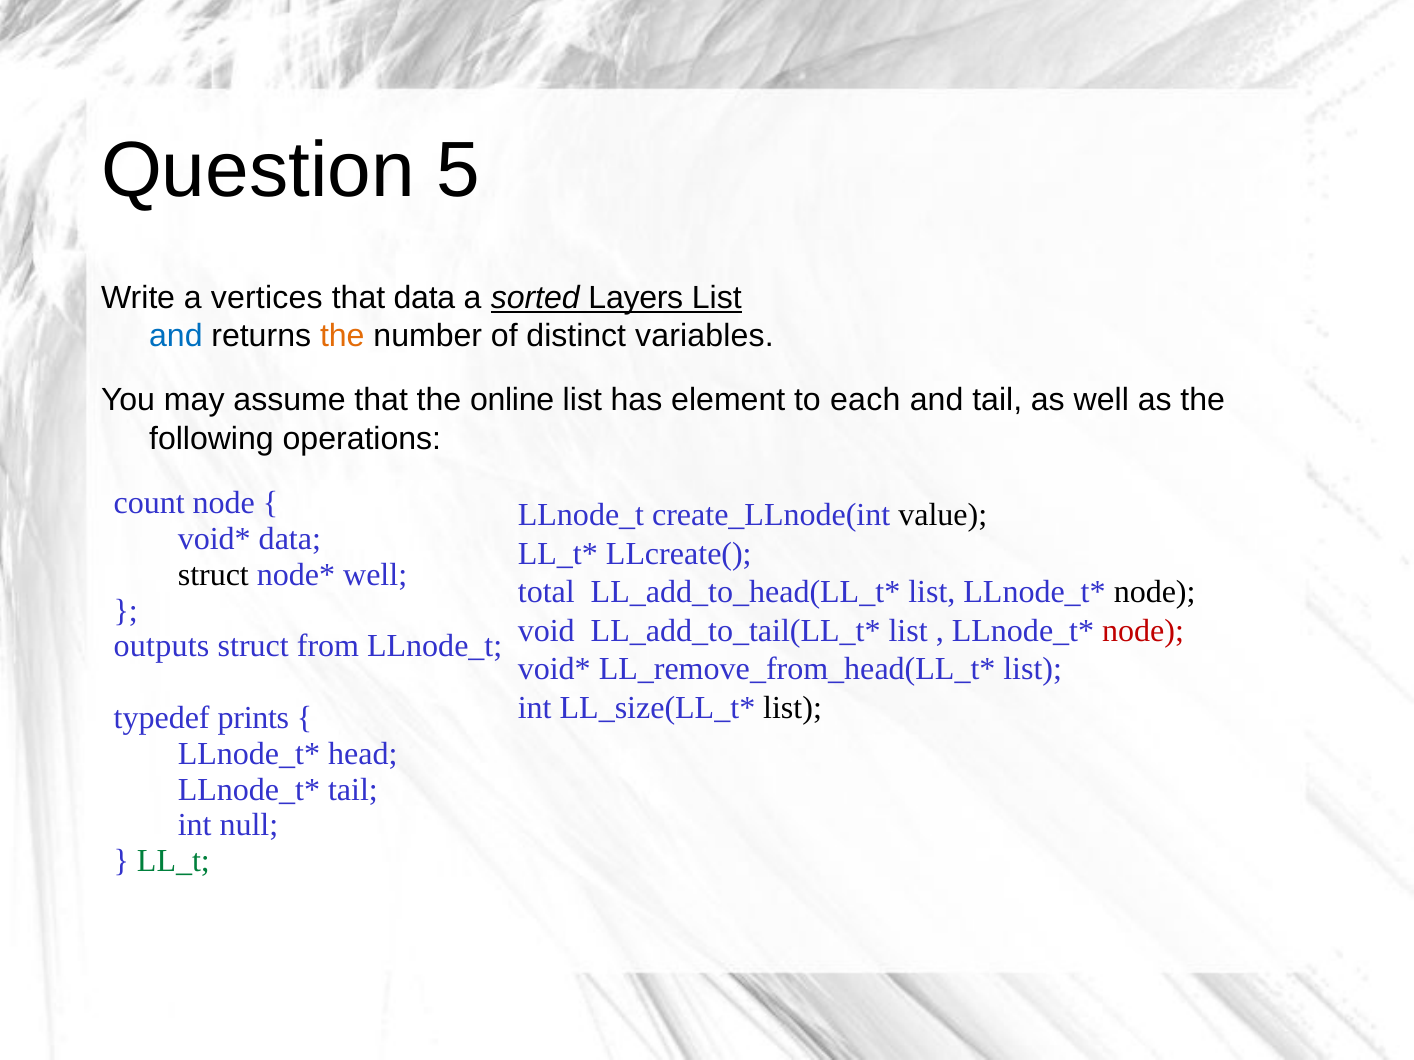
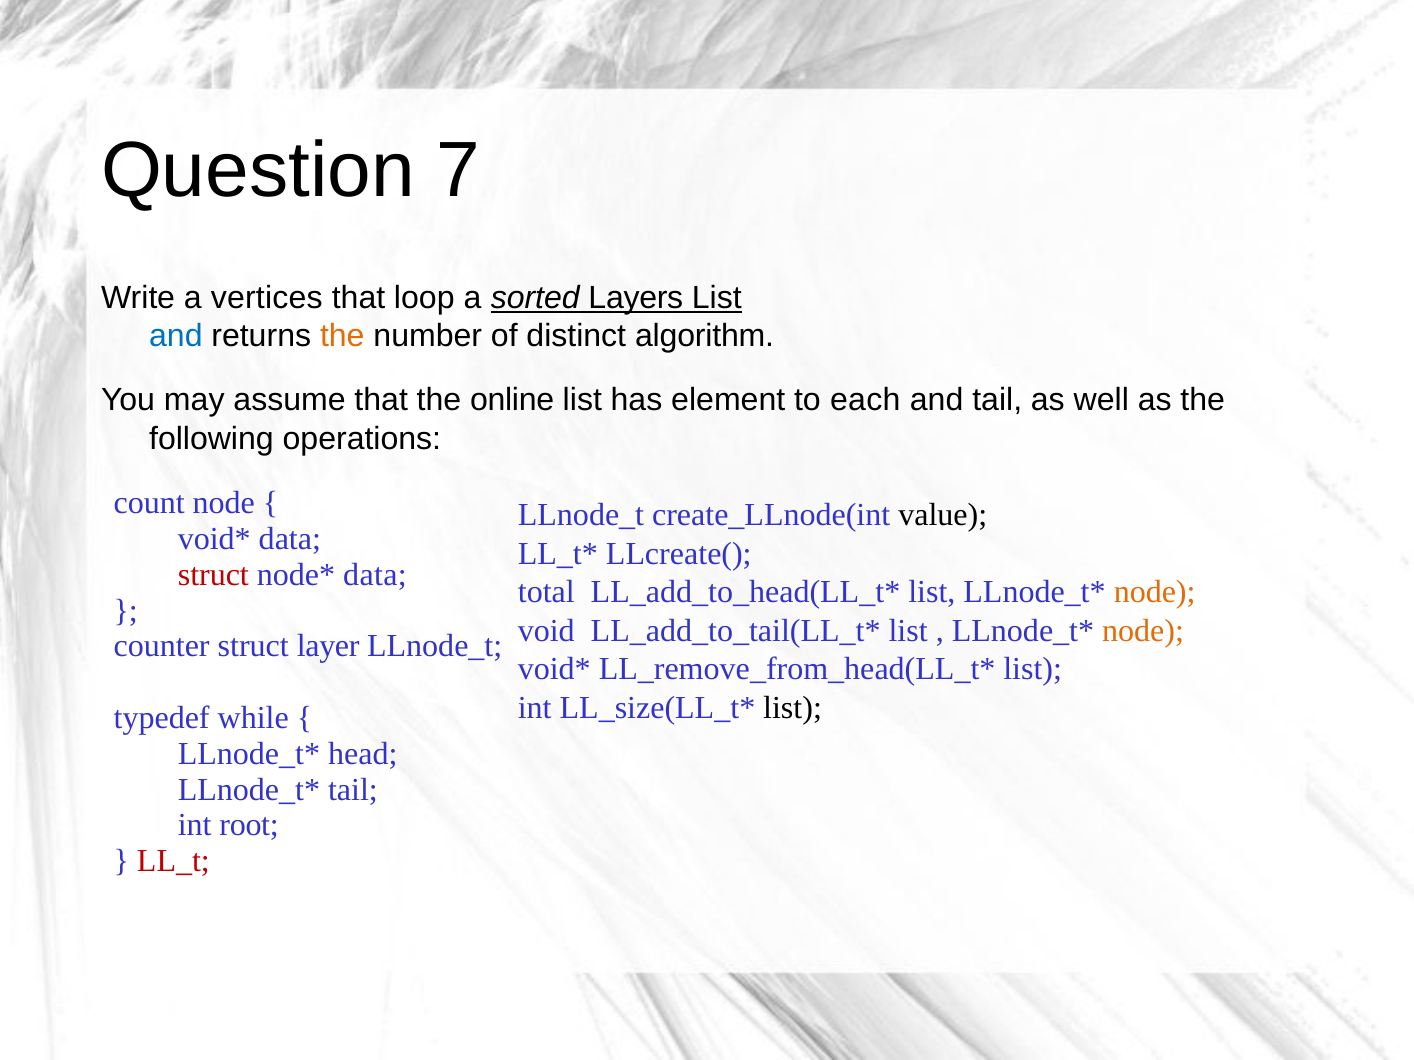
5: 5 -> 7 (458, 171)
that data: data -> loop (424, 298)
variables: variables -> algorithm (705, 336)
struct colour: black -> red (213, 575)
well: well -> data (375, 575)
node colour: black -> orange (1155, 592)
node colour: red -> orange (1143, 631)
outputs: outputs -> counter (162, 647)
from: from -> layer (328, 647)
prints: prints -> while (253, 718)
null: null -> root (249, 826)
LL_t colour: green -> red (173, 861)
